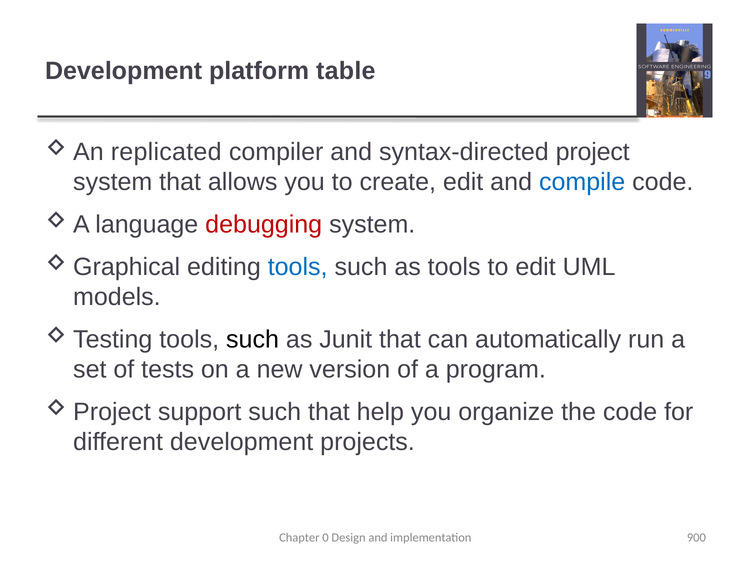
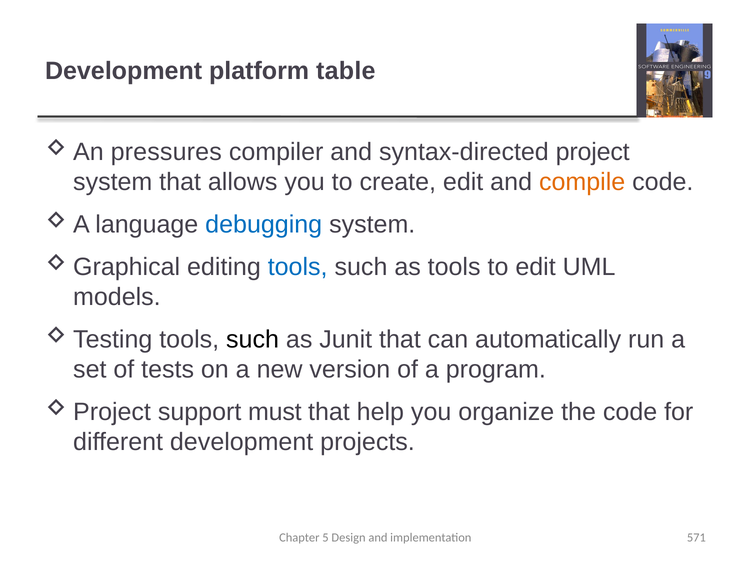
replicated: replicated -> pressures (166, 152)
compile colour: blue -> orange (582, 182)
debugging colour: red -> blue (264, 225)
support such: such -> must (275, 412)
0: 0 -> 5 (325, 538)
900: 900 -> 571 (696, 538)
